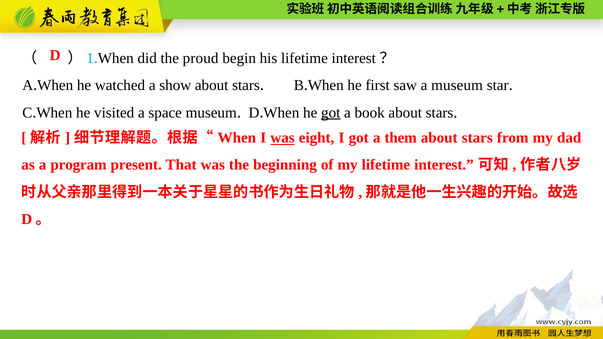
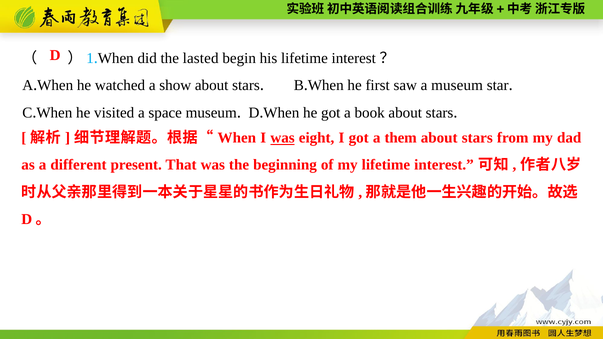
proud: proud -> lasted (201, 58)
got underline: present -> none (331, 113)
program: program -> different (78, 165)
